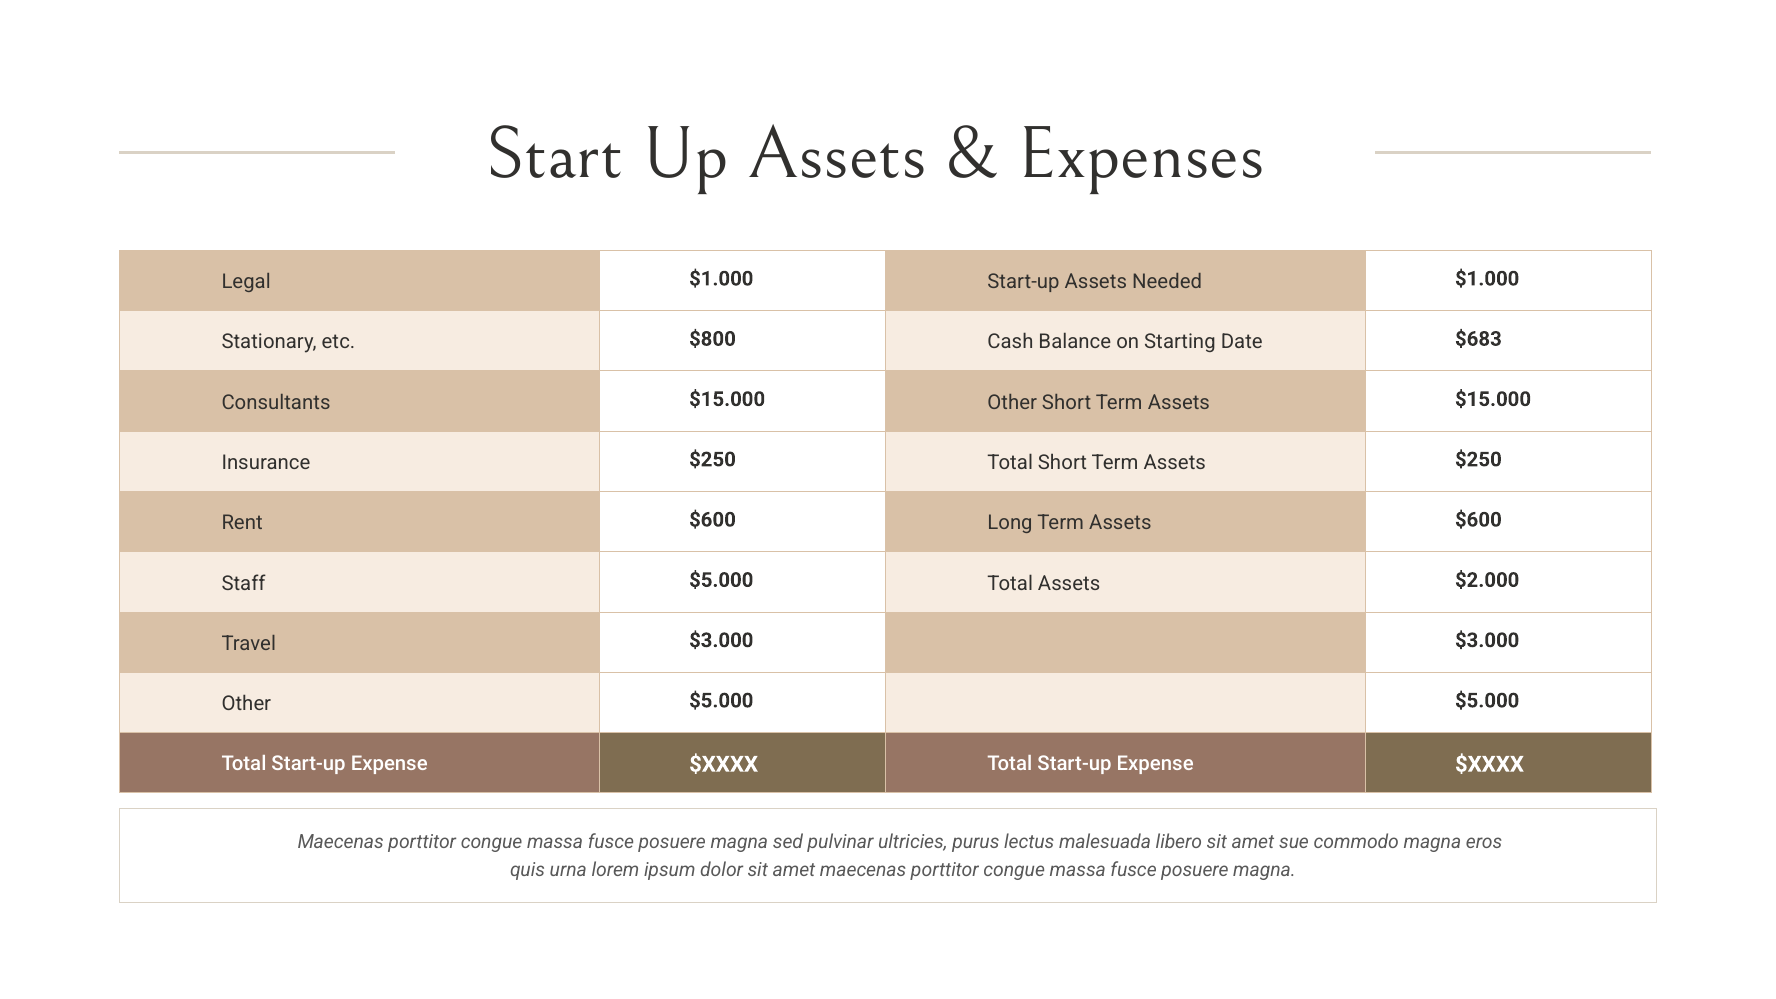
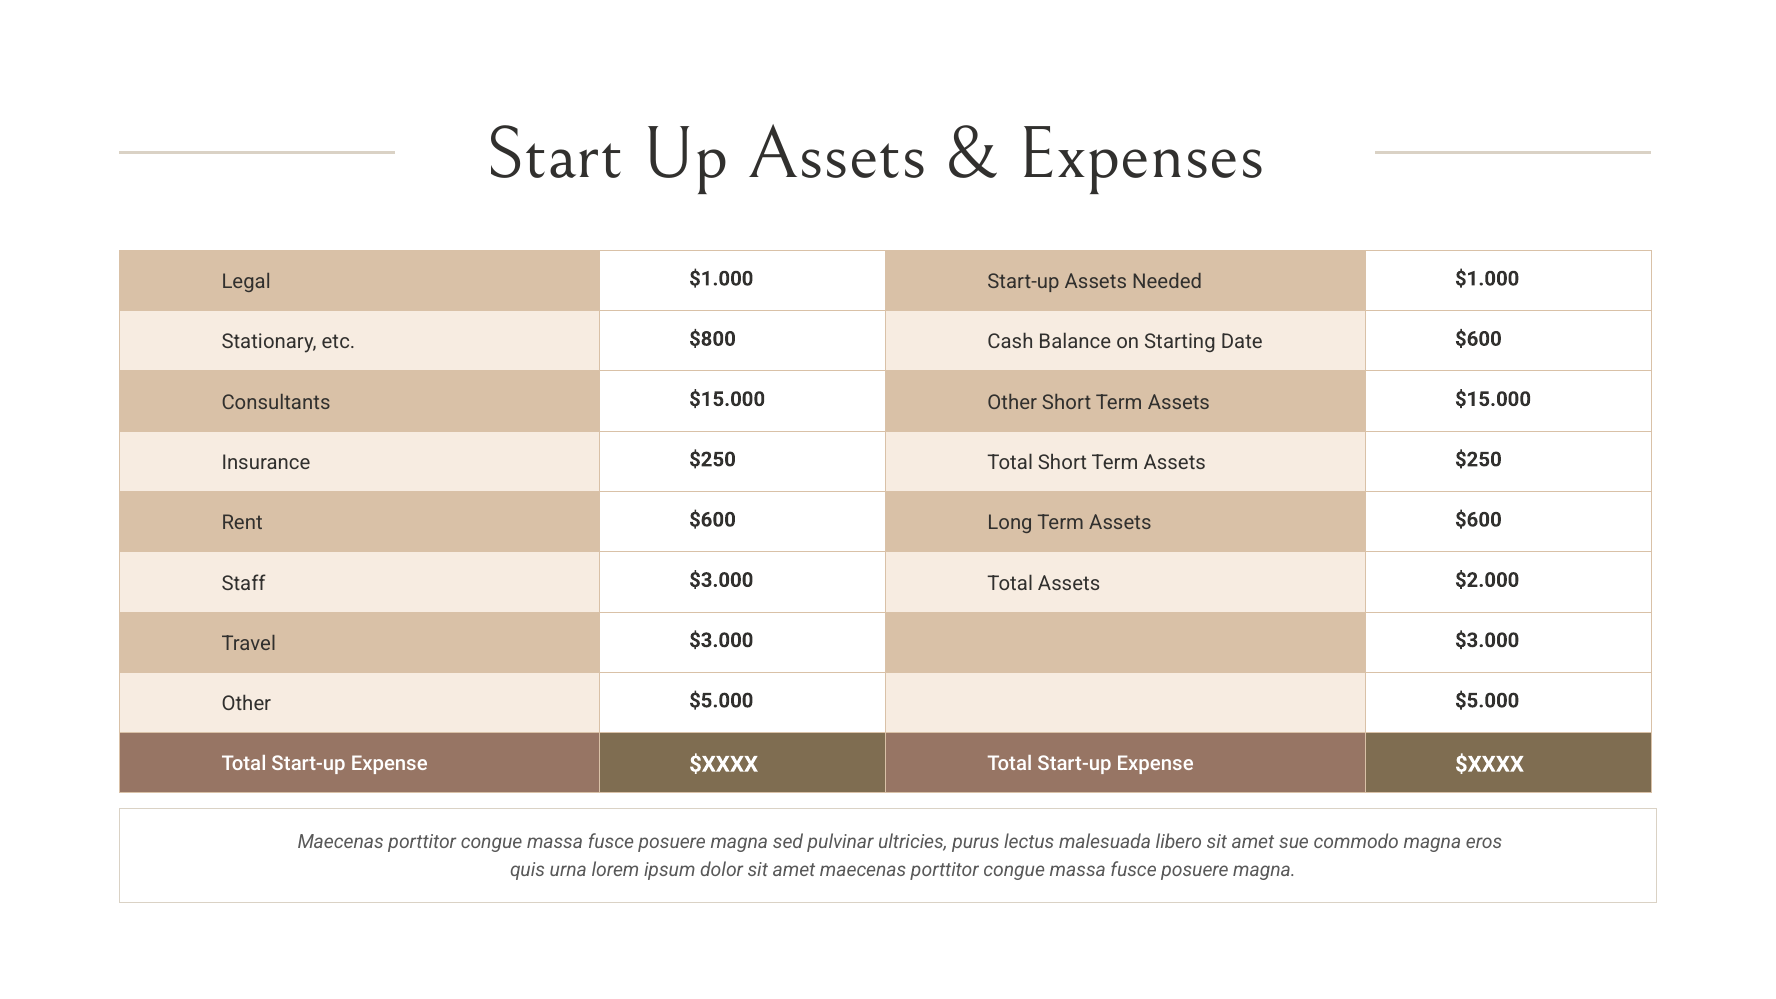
$683: $683 -> $600 (1478, 339)
$5.000: $5.000 -> $3.000 (721, 580)
